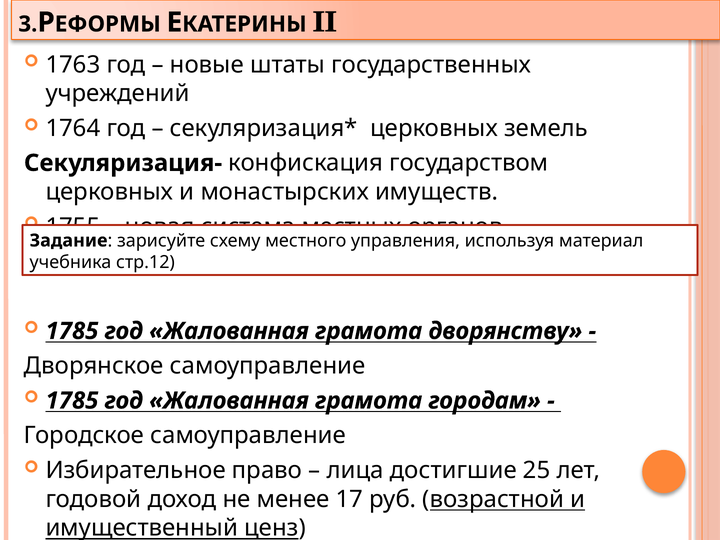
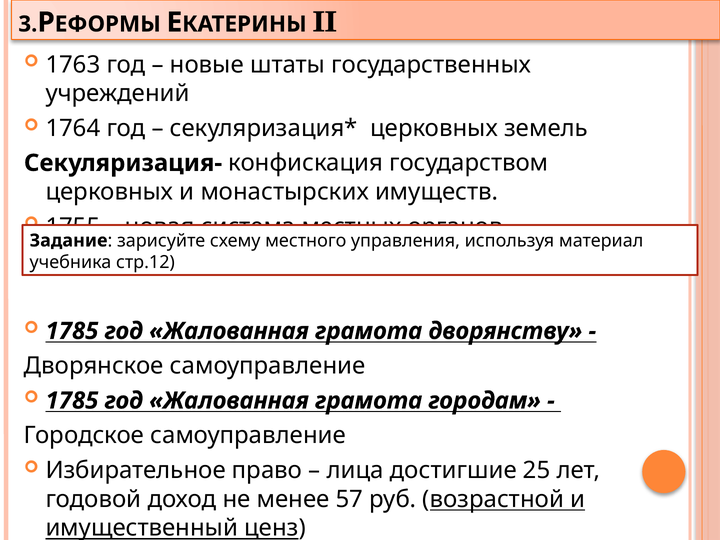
17: 17 -> 57 (349, 499)
